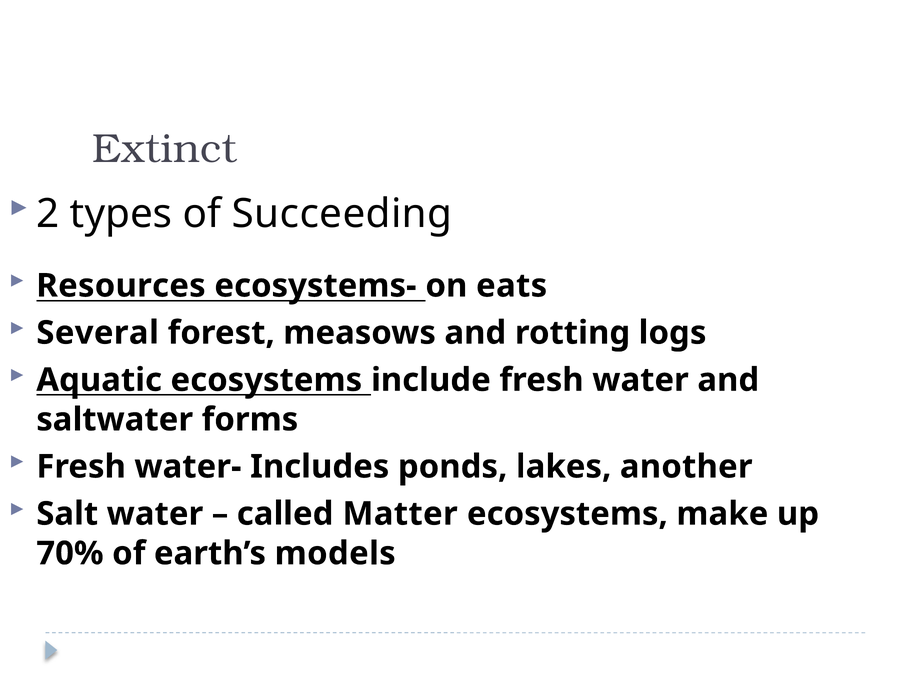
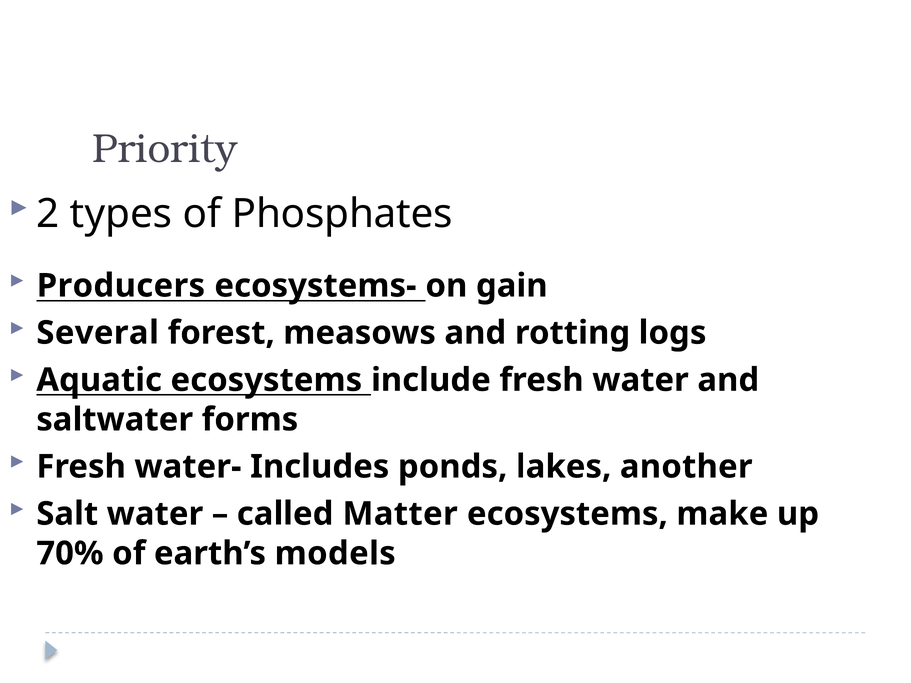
Extinct: Extinct -> Priority (165, 149)
Succeeding: Succeeding -> Phosphates (342, 214)
Resources: Resources -> Producers (121, 286)
eats: eats -> gain (512, 286)
